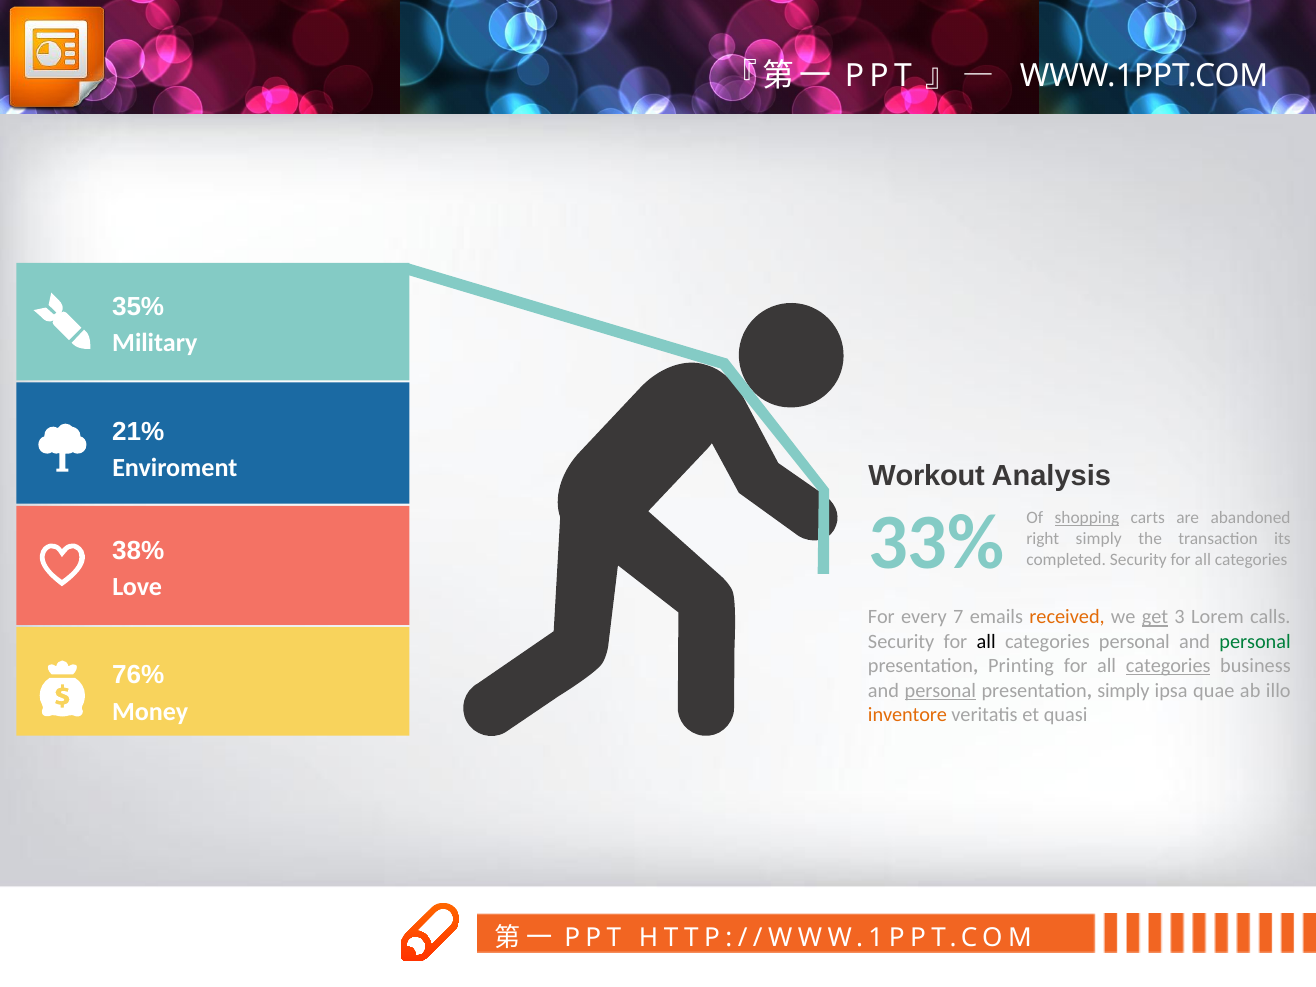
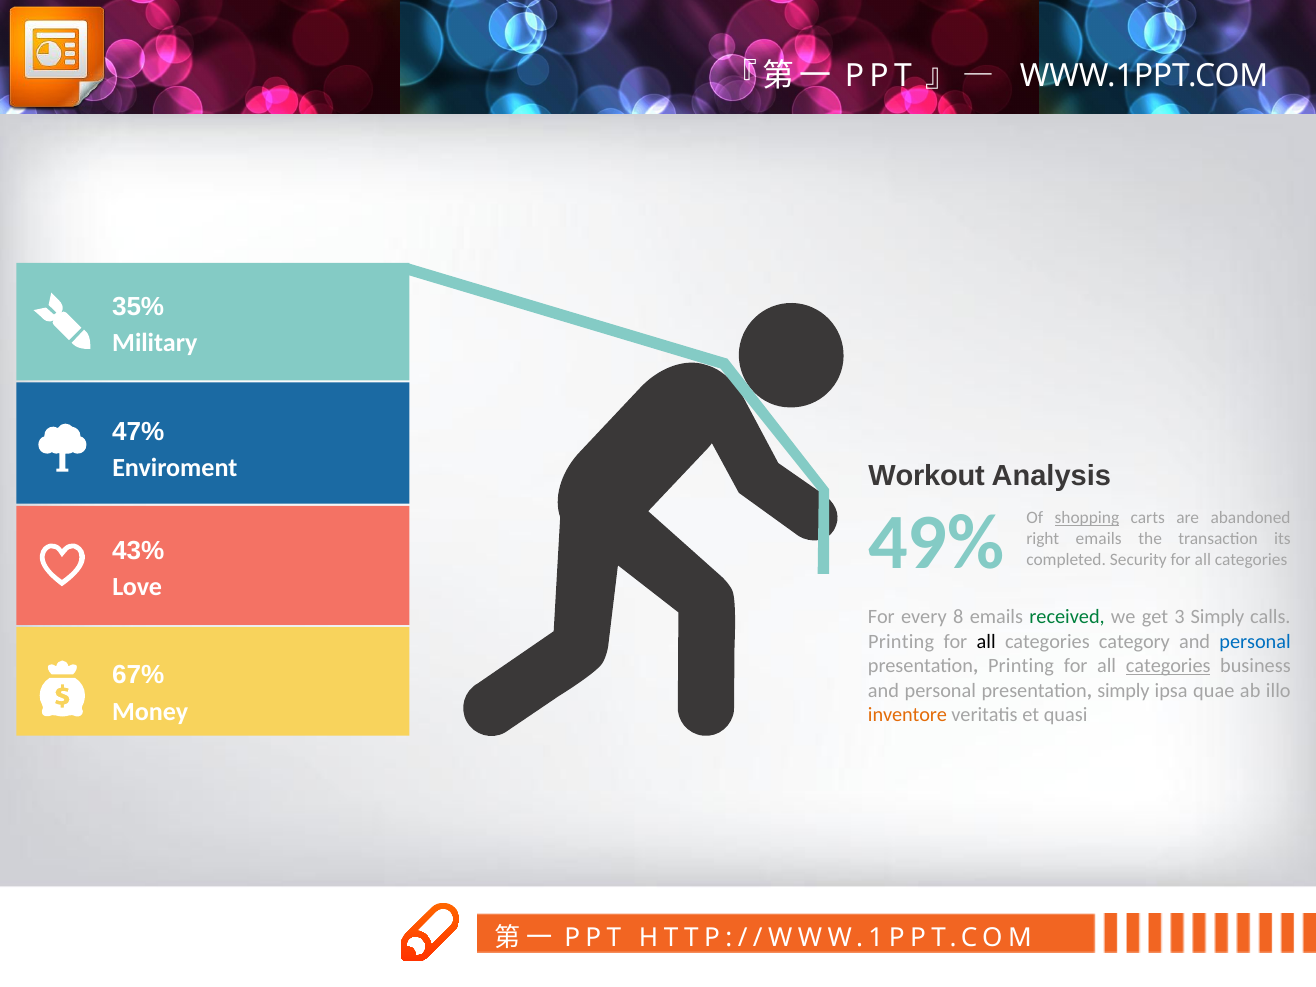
21%: 21% -> 47% (138, 432)
33%: 33% -> 49% (936, 543)
right simply: simply -> emails (1099, 539)
38%: 38% -> 43% (138, 551)
7: 7 -> 8 (958, 617)
received colour: orange -> green (1067, 617)
get underline: present -> none (1155, 617)
3 Lorem: Lorem -> Simply (1218, 617)
Security: Security -> Printing (901, 642)
categories personal: personal -> category (1134, 642)
personal colour: green -> blue (1255, 642)
76%: 76% -> 67% (138, 675)
personal underline: present -> none (940, 690)
